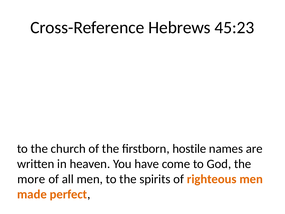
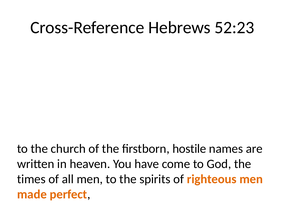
45:23: 45:23 -> 52:23 (234, 28)
more: more -> times (31, 179)
